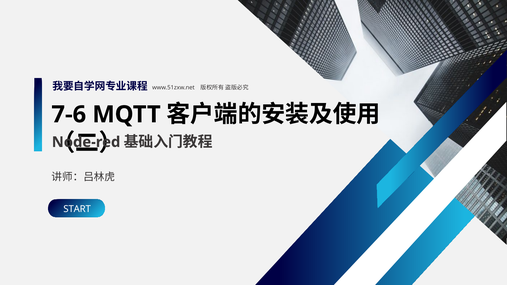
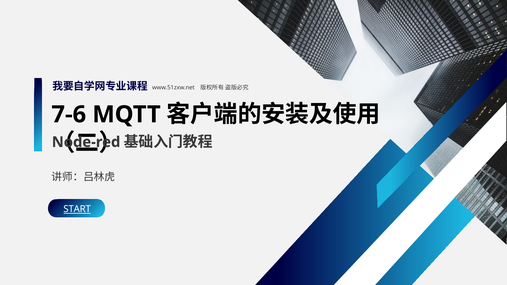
START underline: none -> present (77, 209)
